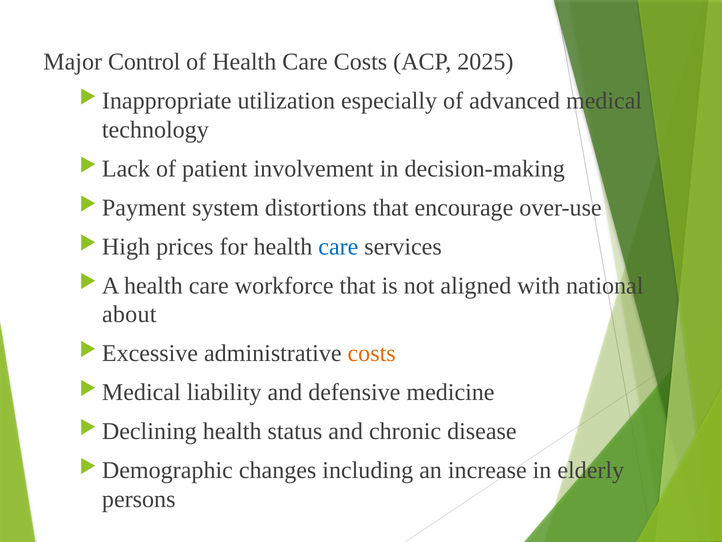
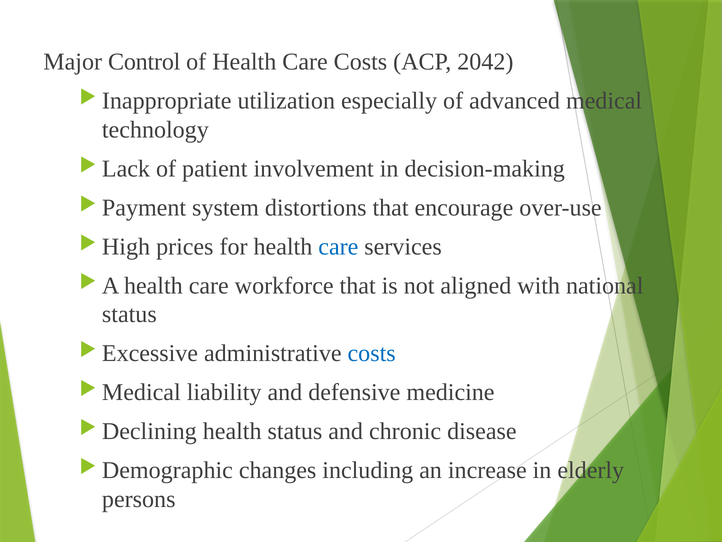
2025: 2025 -> 2042 (485, 62)
about: about -> status (129, 314)
costs colour: orange -> blue (372, 353)
